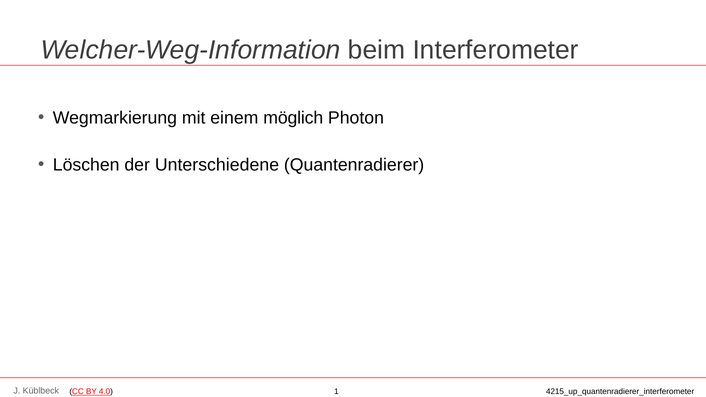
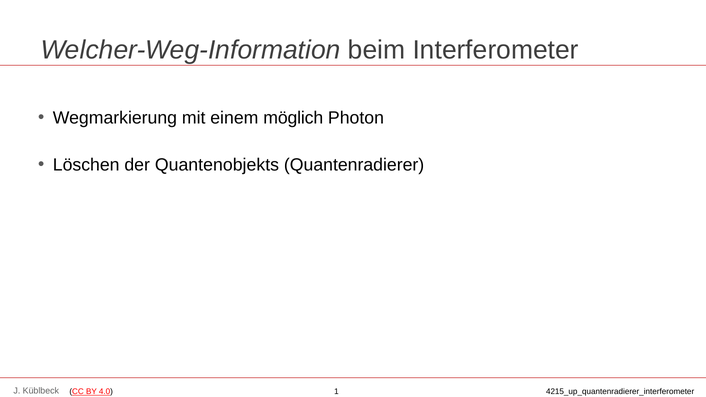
Unterschiedene: Unterschiedene -> Quantenobjekts (217, 165)
